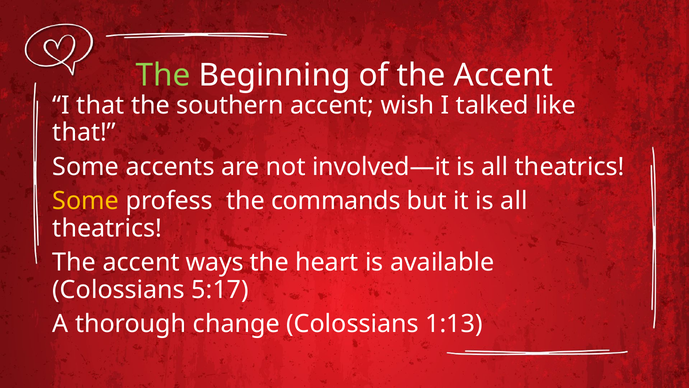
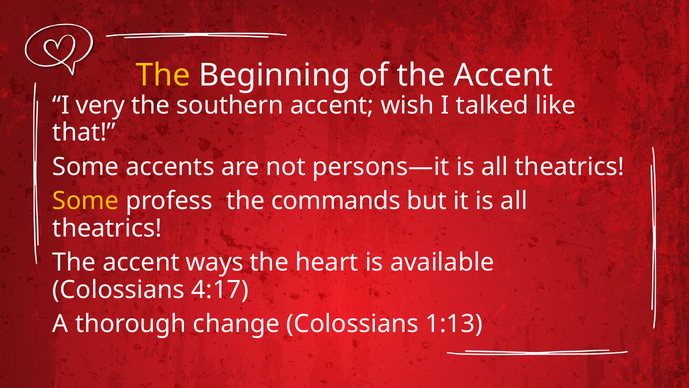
The colour: light green -> yellow (163, 75)
I that: that -> very (101, 105)
involved—it: involved—it -> persons—it (381, 167)
5:17: 5:17 -> 4:17 (220, 290)
